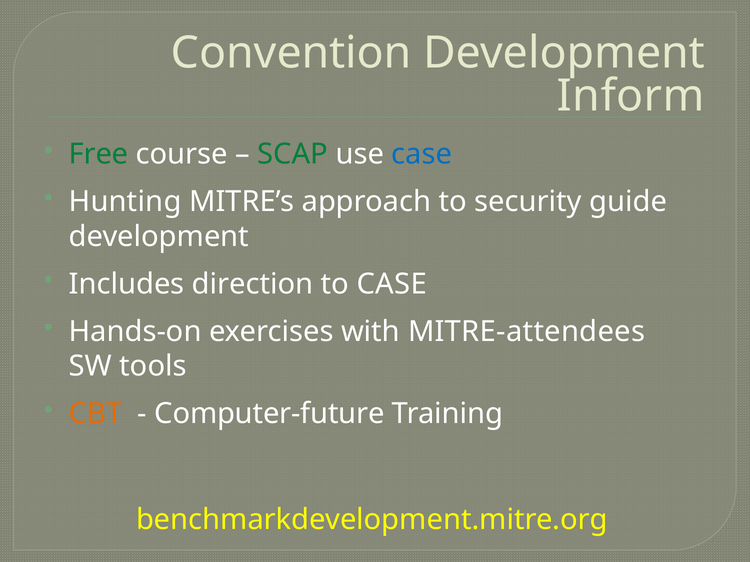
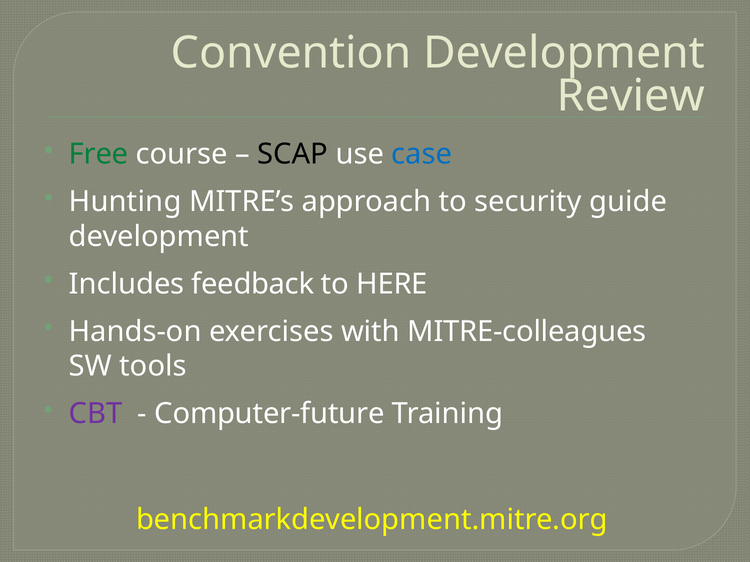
Inform: Inform -> Review (631, 96)
SCAP colour: green -> black (293, 154)
direction: direction -> feedback (253, 284)
to CASE: CASE -> HERE (392, 284)
MITRE-attendees: MITRE-attendees -> MITRE-colleagues (527, 332)
CBT colour: orange -> purple (96, 414)
